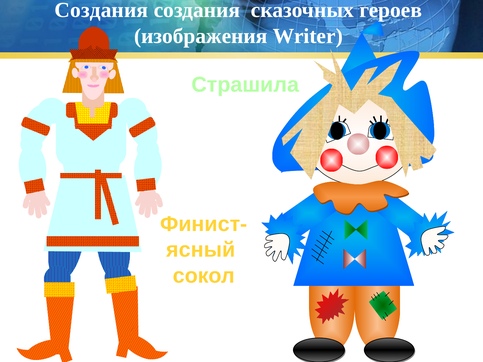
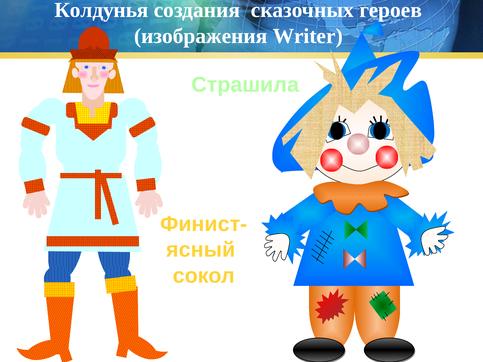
Создания: Создания -> Колдунья (102, 10)
